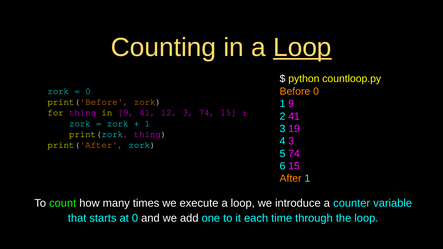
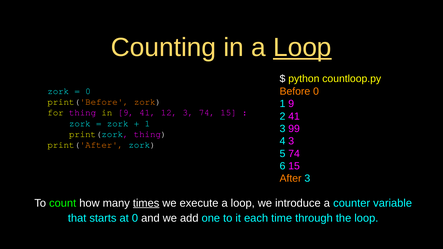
19: 19 -> 99 (294, 129)
After 1: 1 -> 3 (307, 179)
times underline: none -> present (146, 203)
